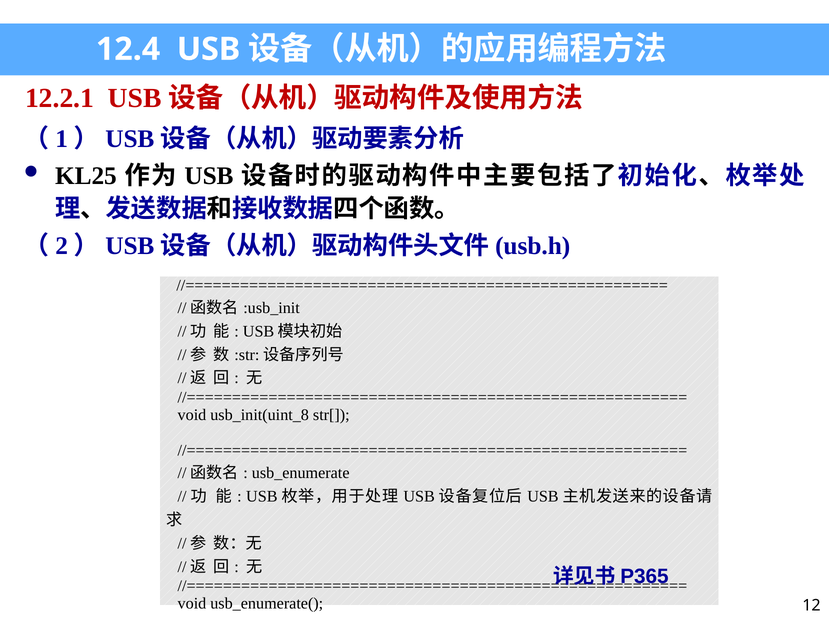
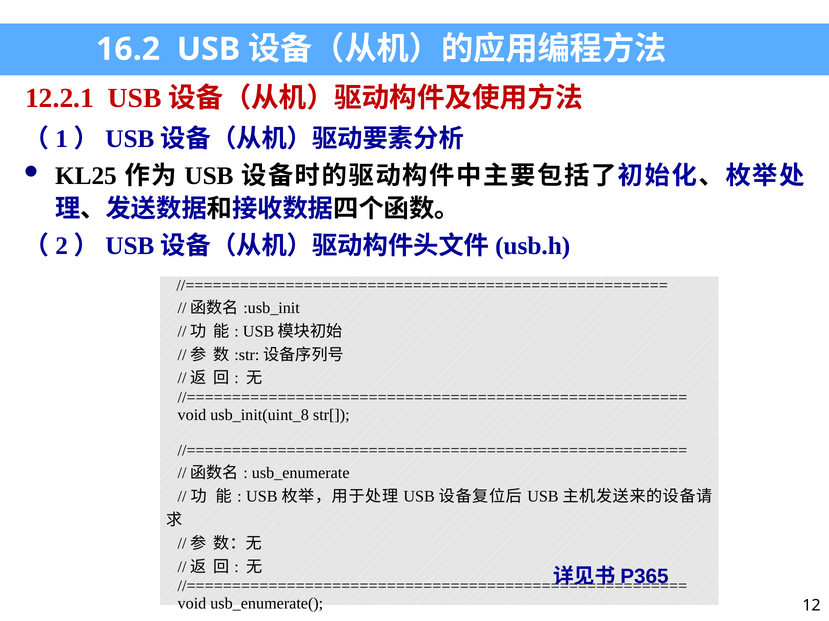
12.4: 12.4 -> 16.2 (128, 49)
